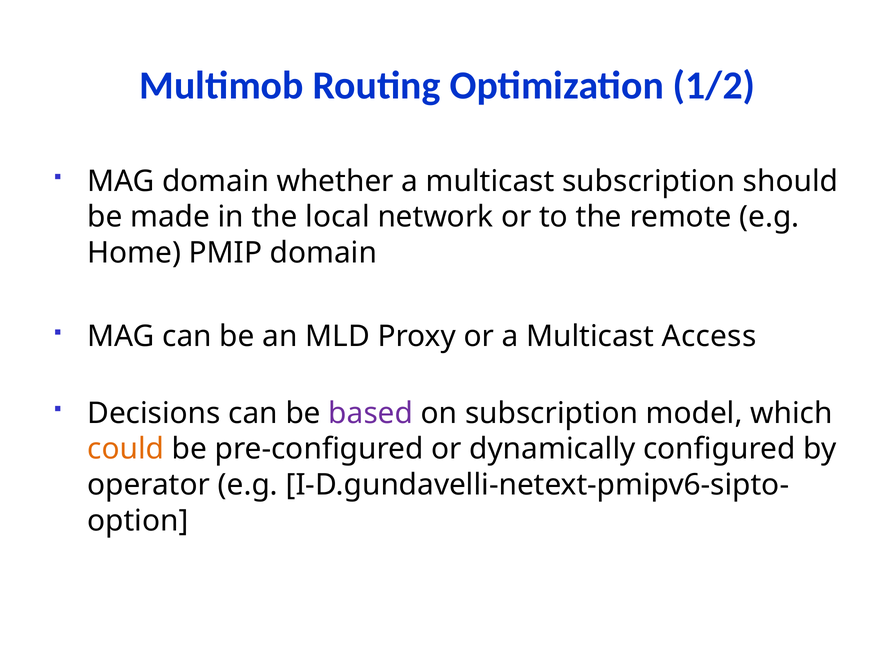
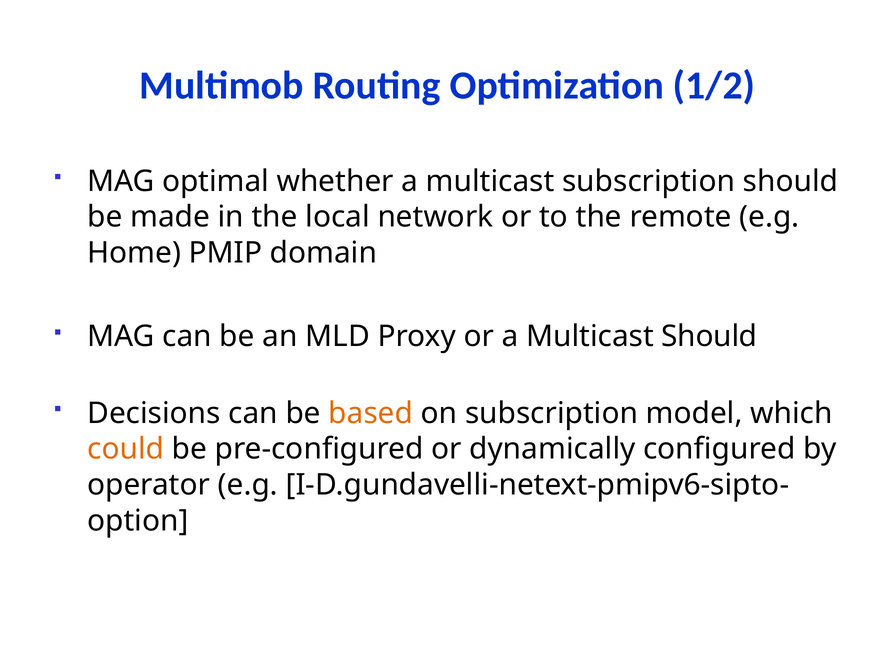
MAG domain: domain -> optimal (216, 181)
Multicast Access: Access -> Should (709, 336)
based colour: purple -> orange (371, 413)
